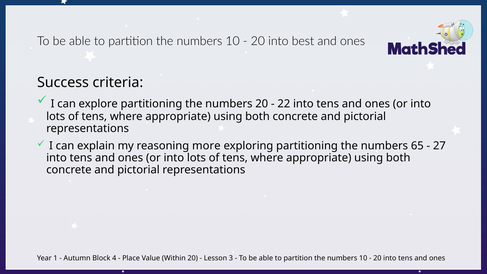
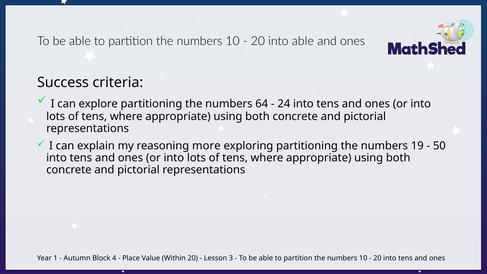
into best: best -> able (303, 41)
numbers 20: 20 -> 64 (262, 104)
22: 22 -> 24 (284, 104)
65: 65 -> 19 (417, 146)
27: 27 -> 50 (439, 146)
